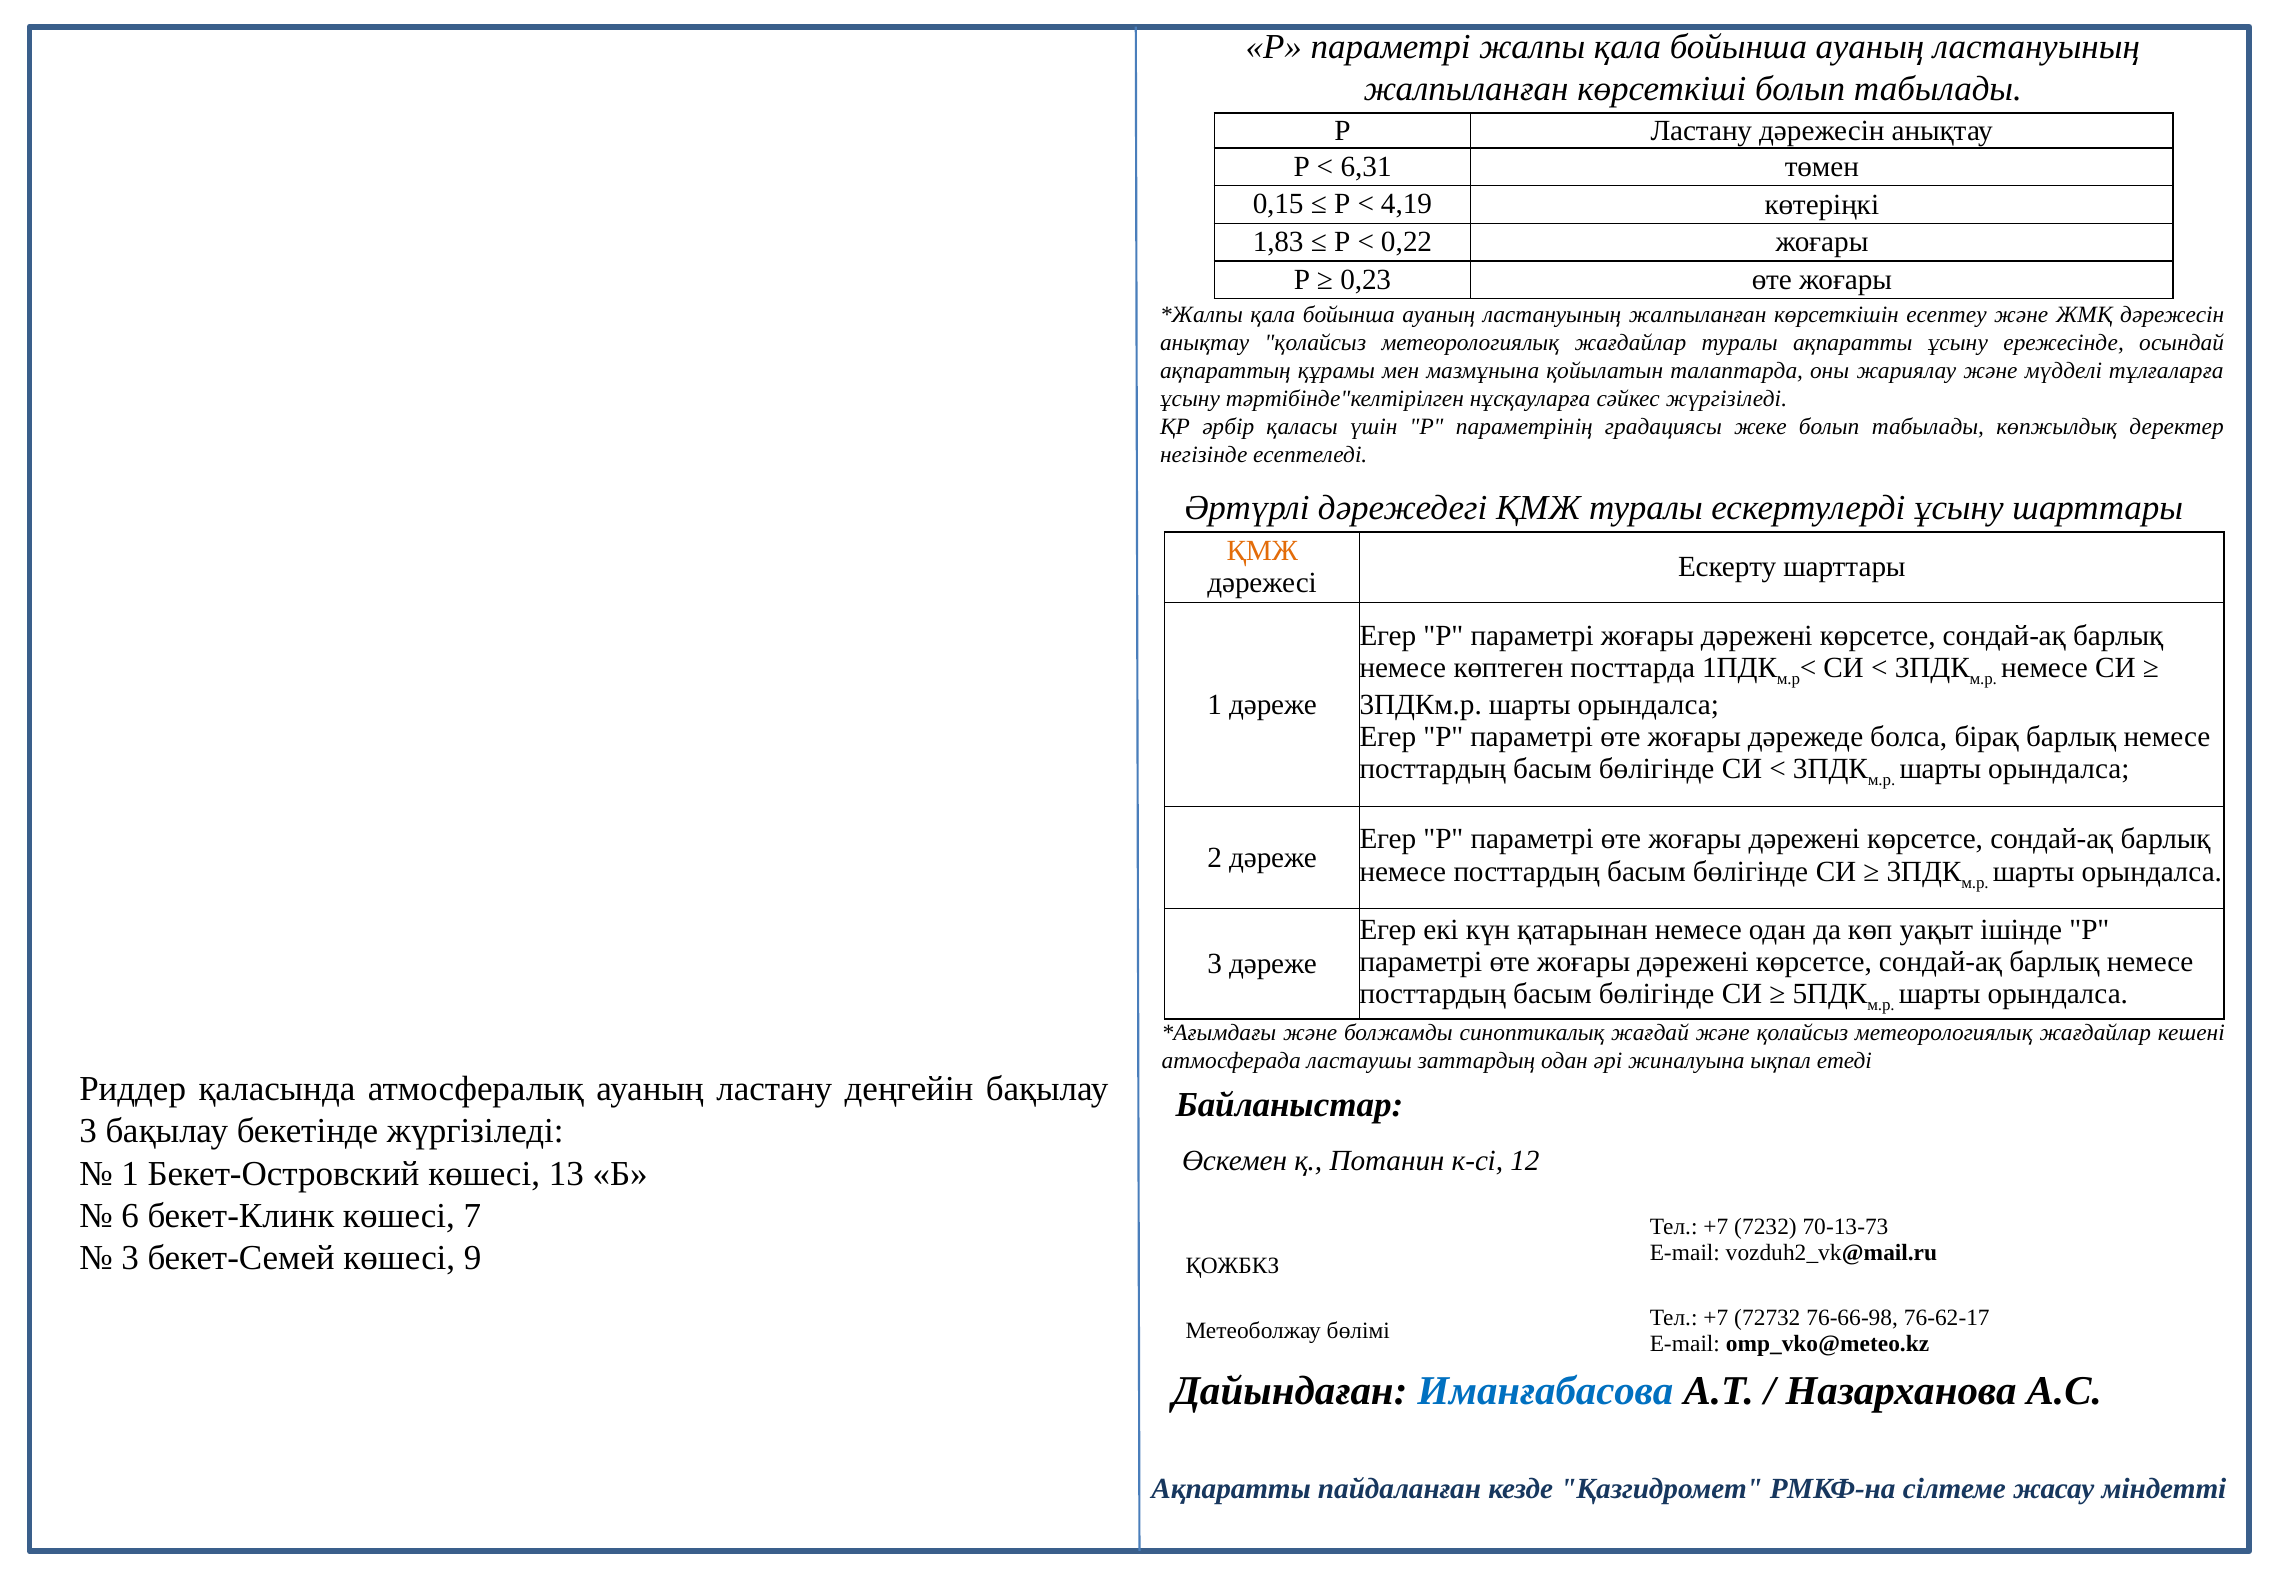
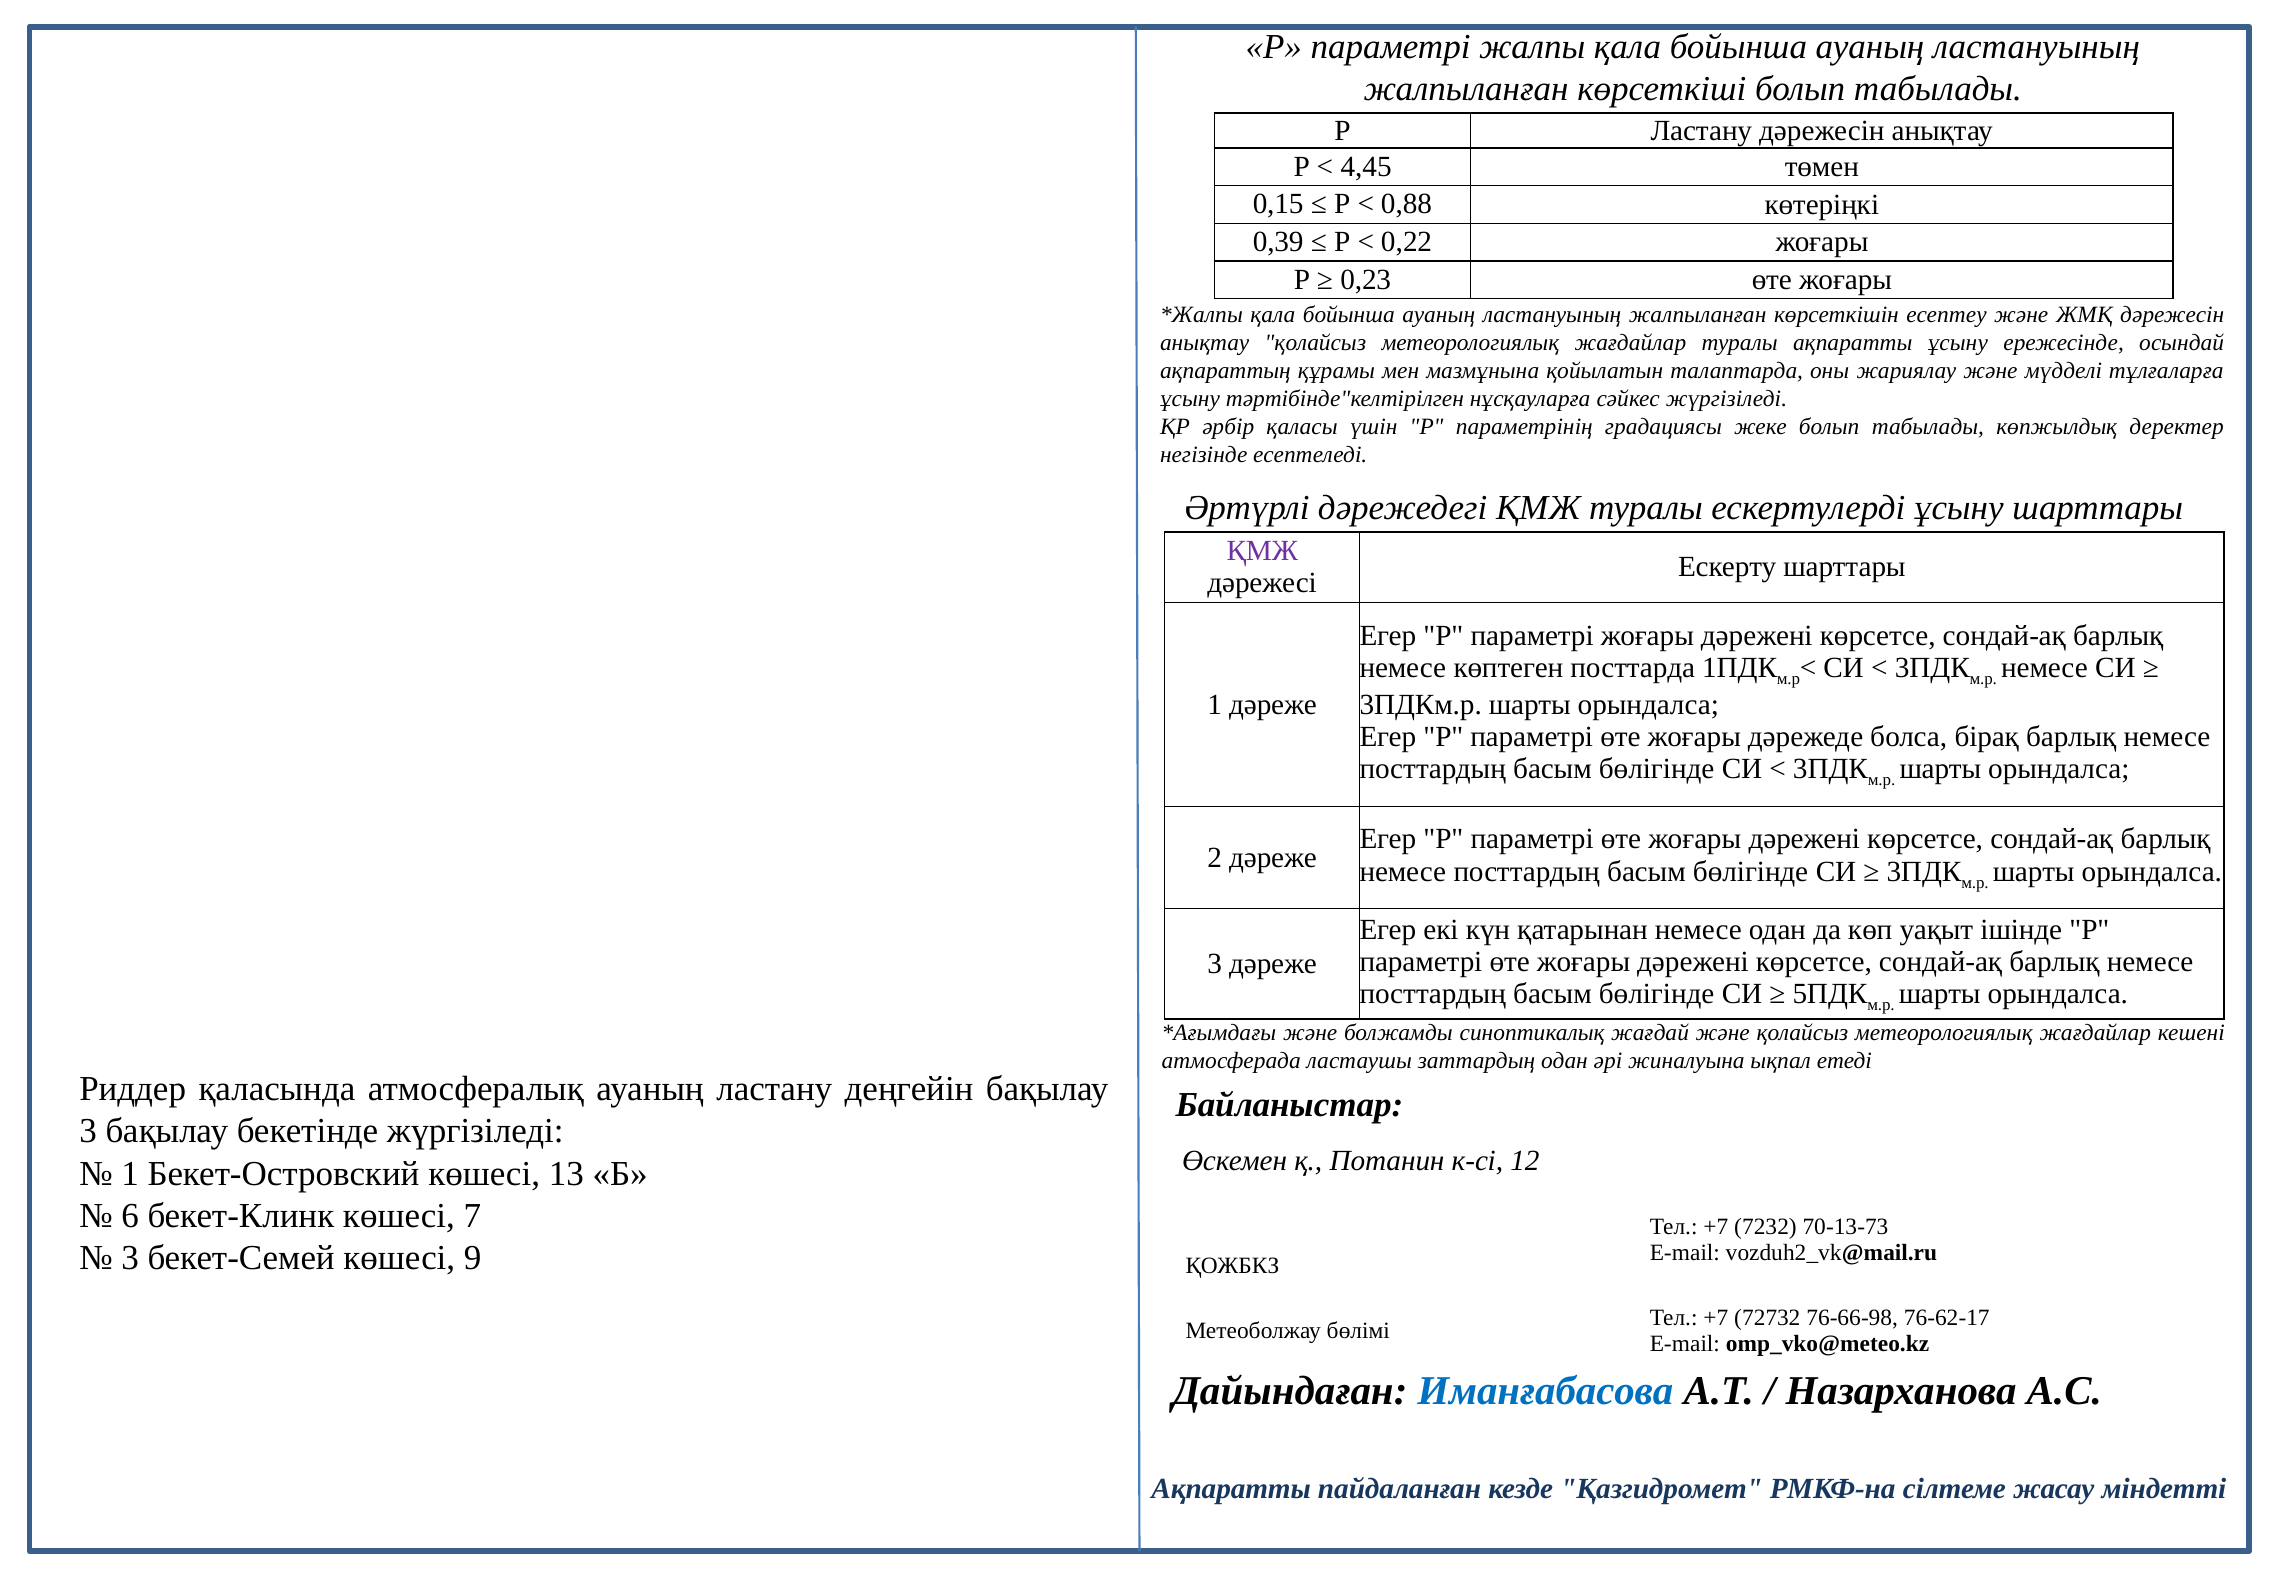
6,31: 6,31 -> 4,45 (1366, 167)
4,19: 4,19 -> 0,88 (1407, 204)
1,83: 1,83 -> 0,39 (1278, 242)
ҚМЖ colour: orange -> purple (1262, 551)
